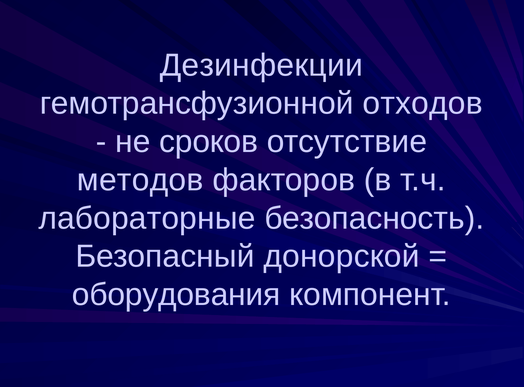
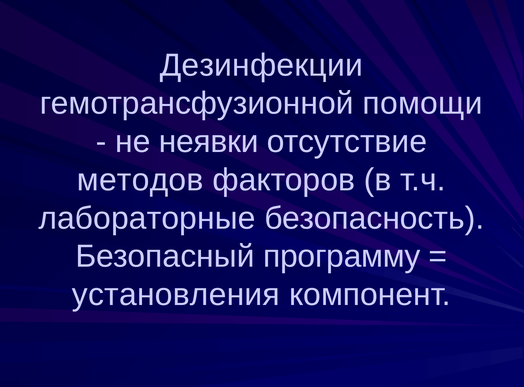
отходов: отходов -> помощи (423, 104)
сроков: сроков -> неявки (209, 142)
донорской: донорской -> программу (342, 257)
оборудования: оборудования -> установления (176, 295)
